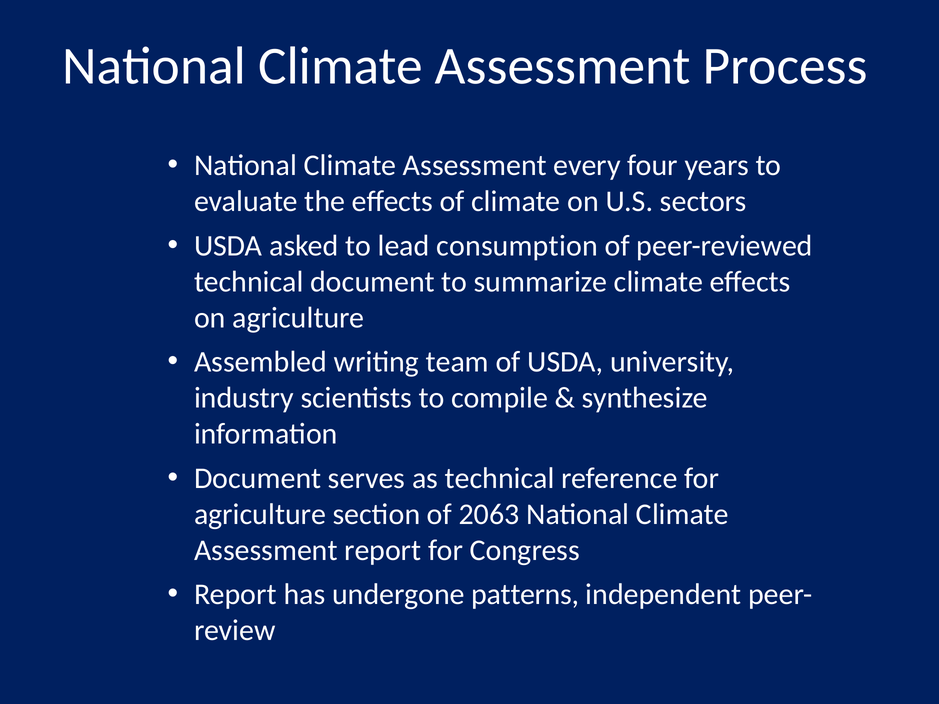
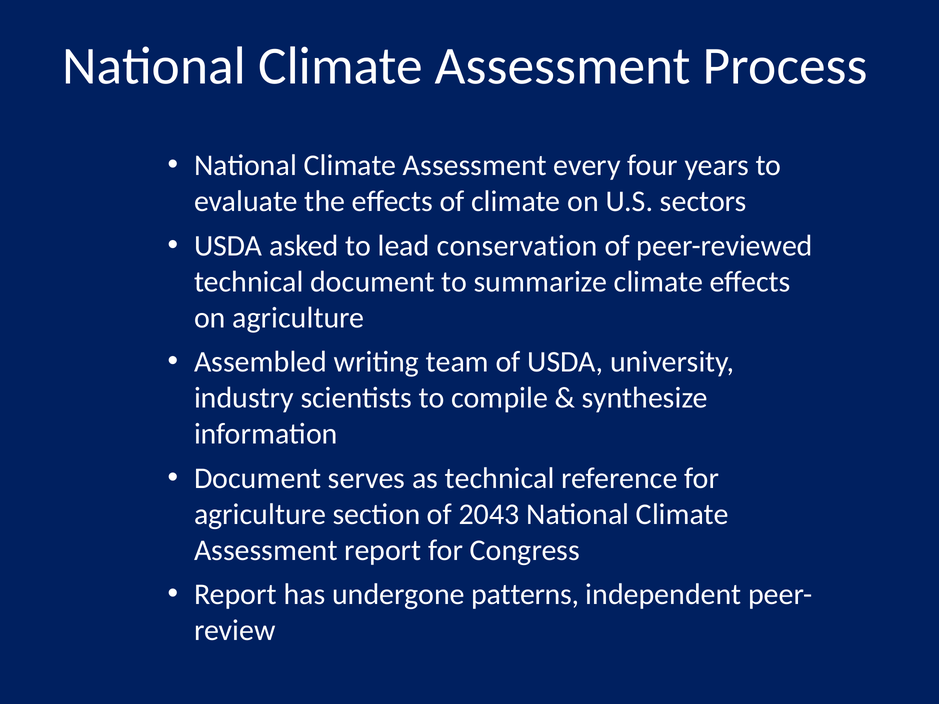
consumption: consumption -> conservation (517, 246)
2063: 2063 -> 2043 (489, 514)
